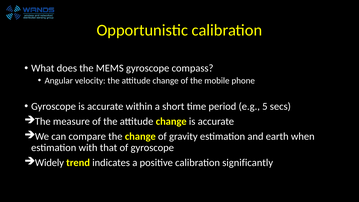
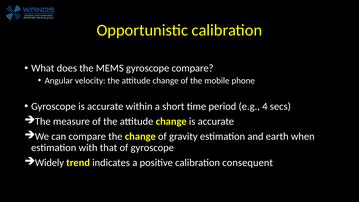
gyroscope compass: compass -> compare (193, 68)
5: 5 -> 4 (265, 106)
significantly: significantly -> consequent (248, 163)
